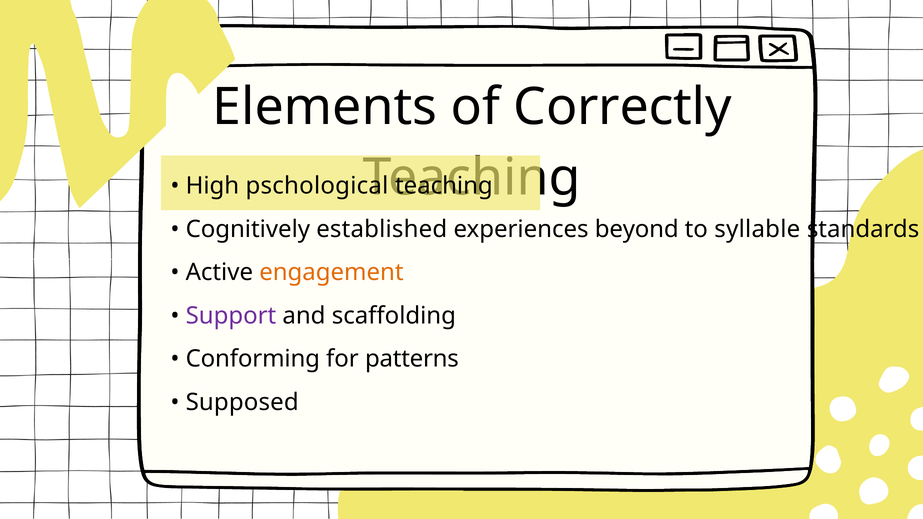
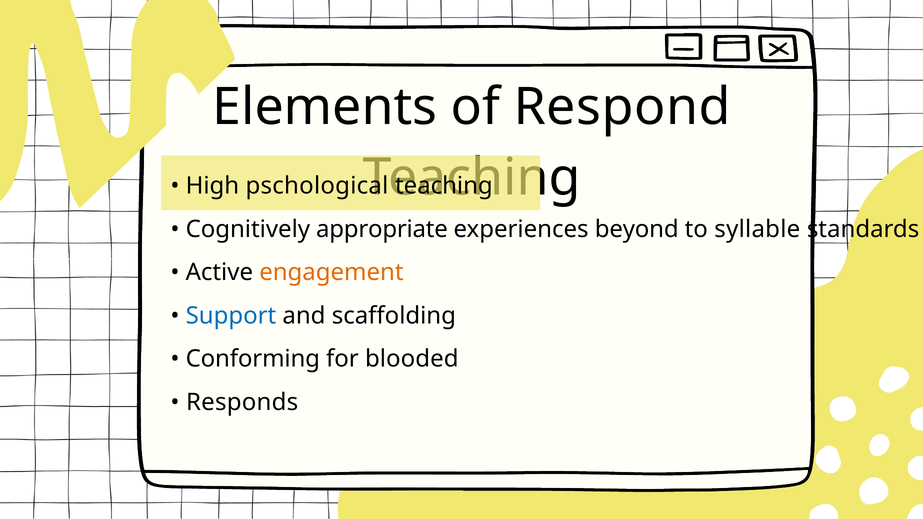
Correctly: Correctly -> Respond (622, 107)
established: established -> appropriate (382, 229)
Support colour: purple -> blue (231, 316)
patterns: patterns -> blooded (412, 359)
Supposed: Supposed -> Responds (242, 402)
